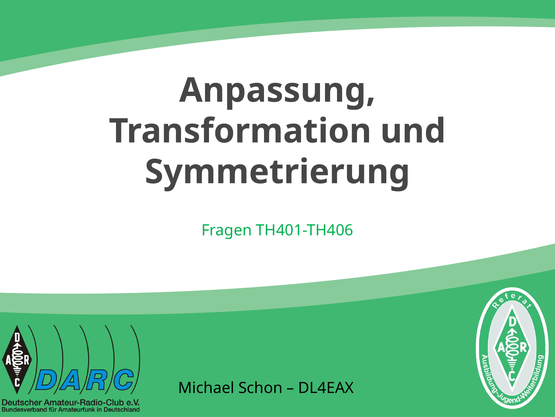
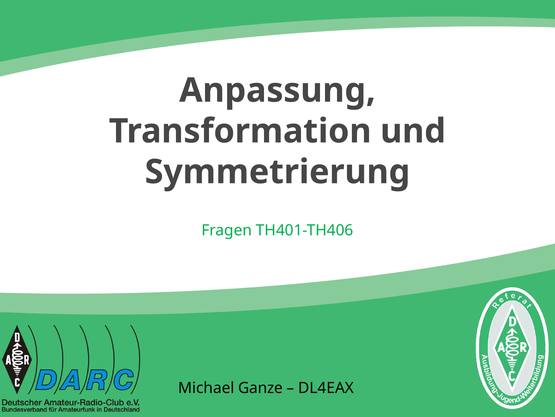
Schon: Schon -> Ganze (261, 387)
